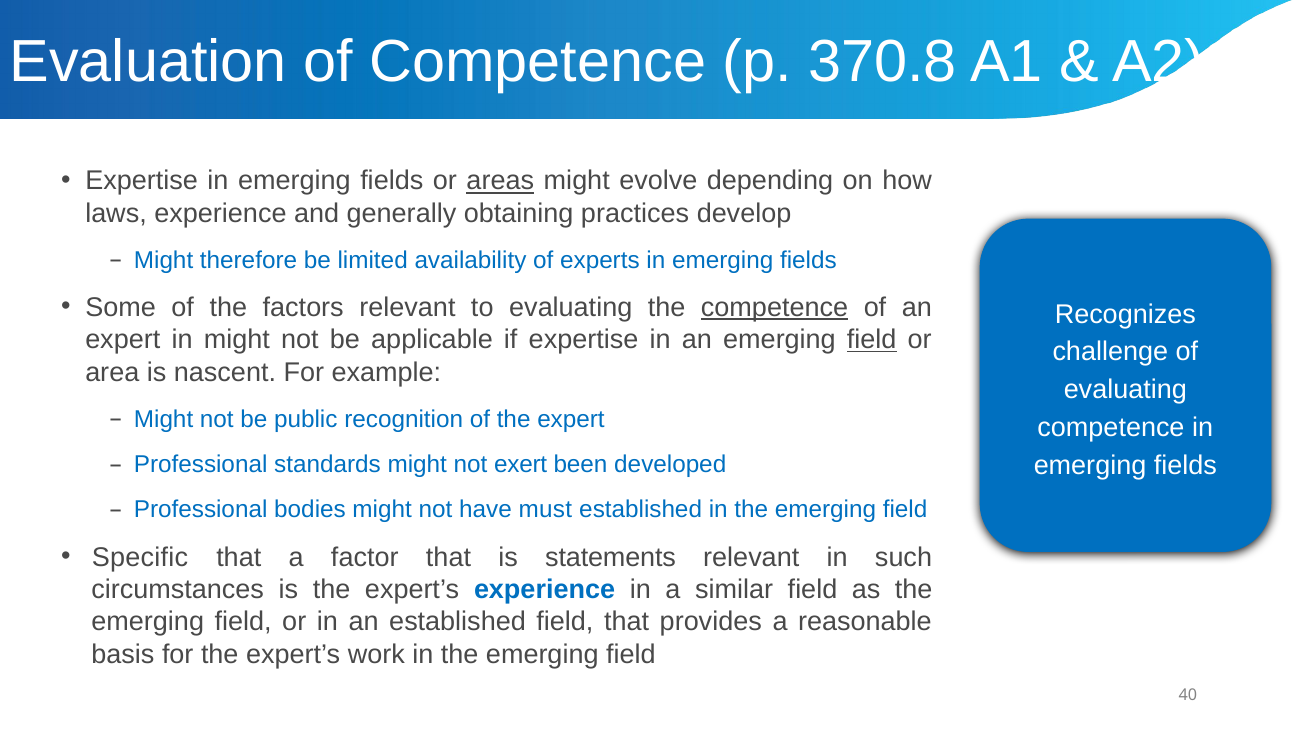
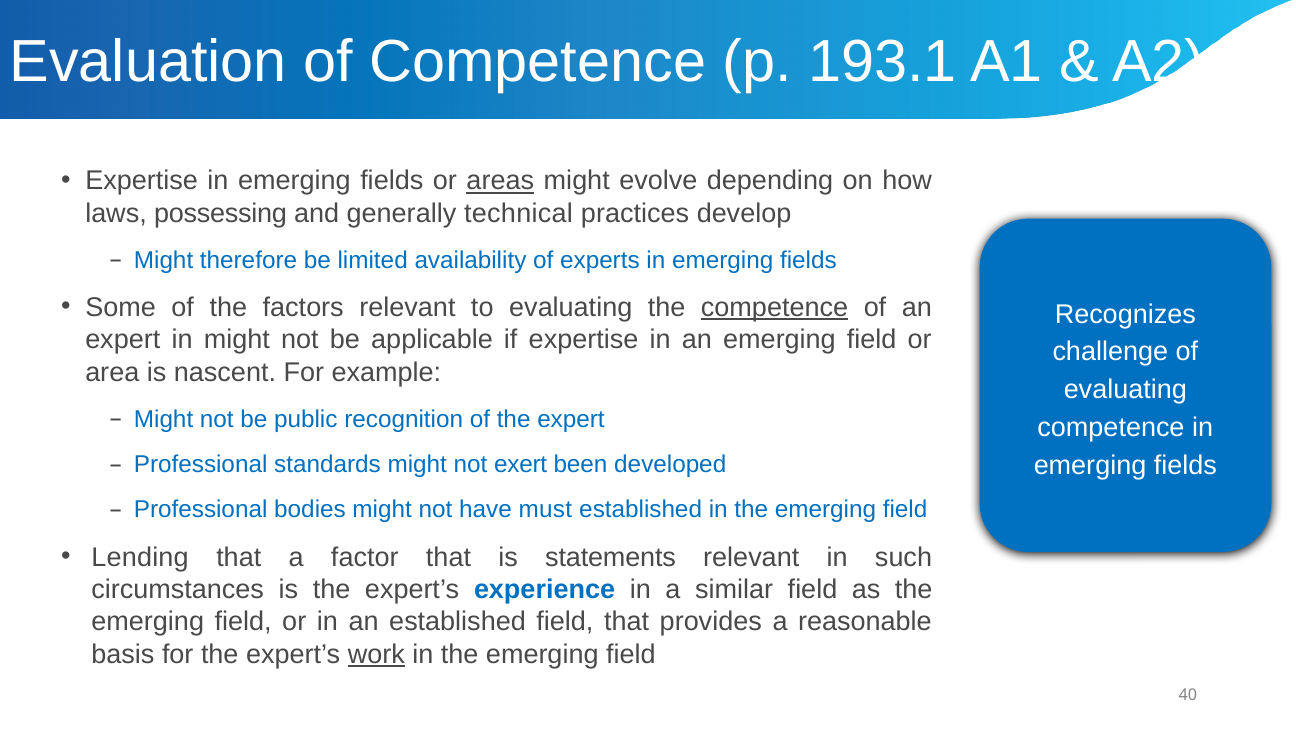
370.8: 370.8 -> 193.1 (883, 62)
laws experience: experience -> possessing (221, 213)
obtaining: obtaining -> technical (519, 213)
field underline: present -> none (872, 340)
Specific: Specific -> Lending (140, 557)
work underline: none -> present (376, 654)
